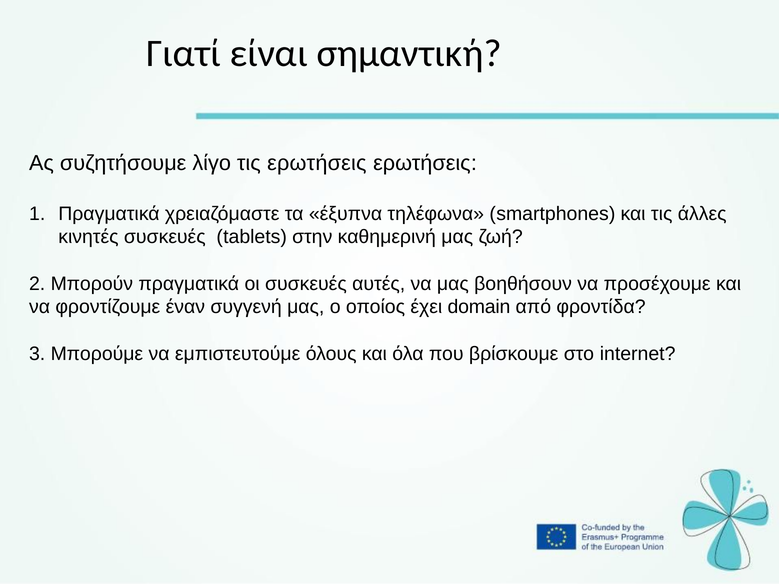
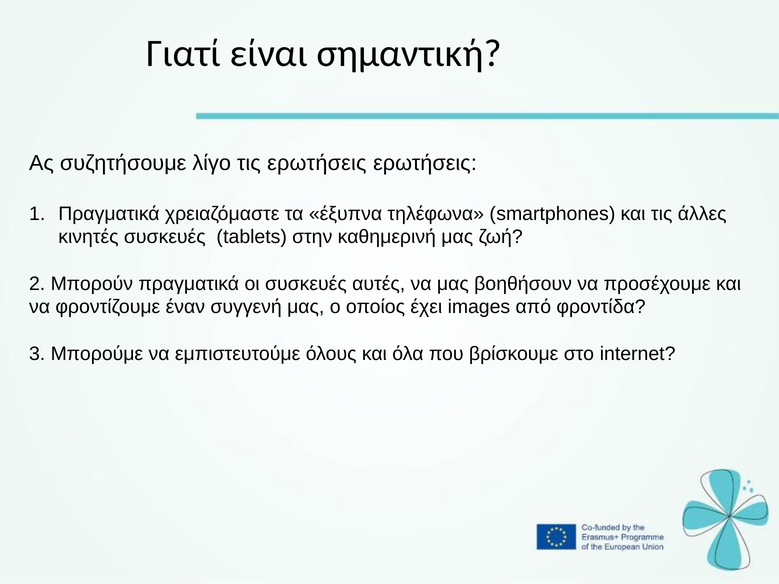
domain: domain -> images (479, 307)
